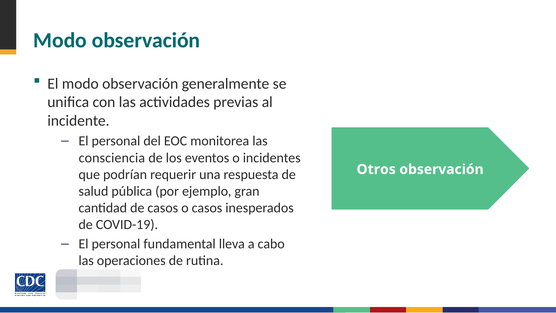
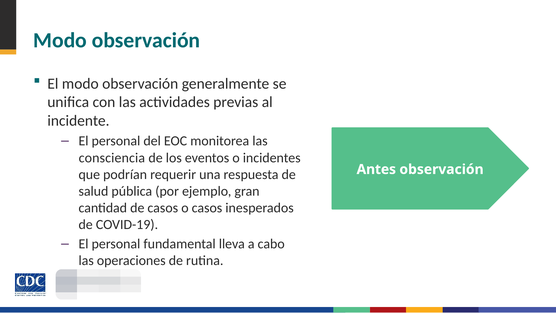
Otros: Otros -> Antes (376, 169)
